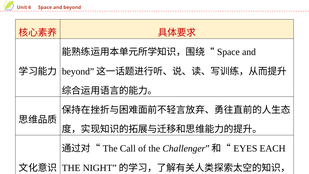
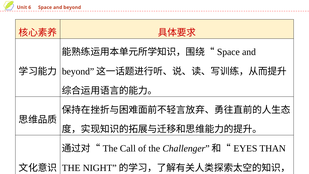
EACH: EACH -> THAN (273, 148)
